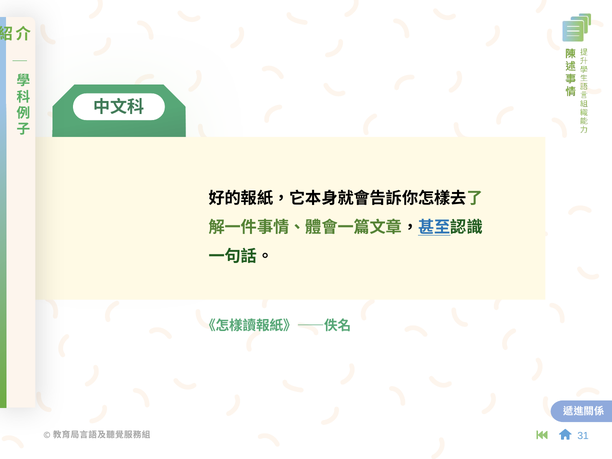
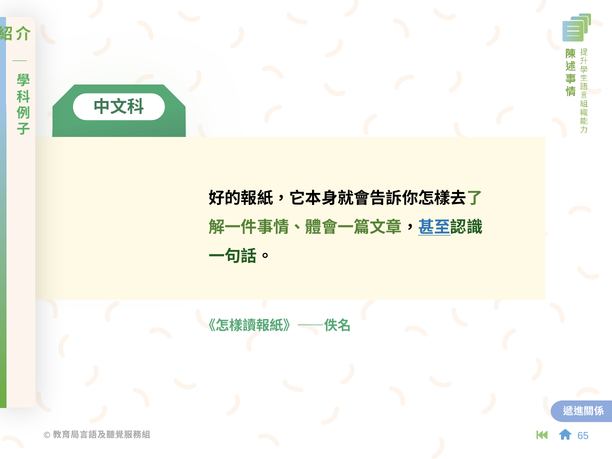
31: 31 -> 65 (583, 436)
